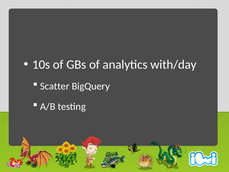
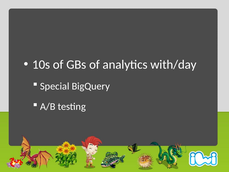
Scatter: Scatter -> Special (55, 86)
